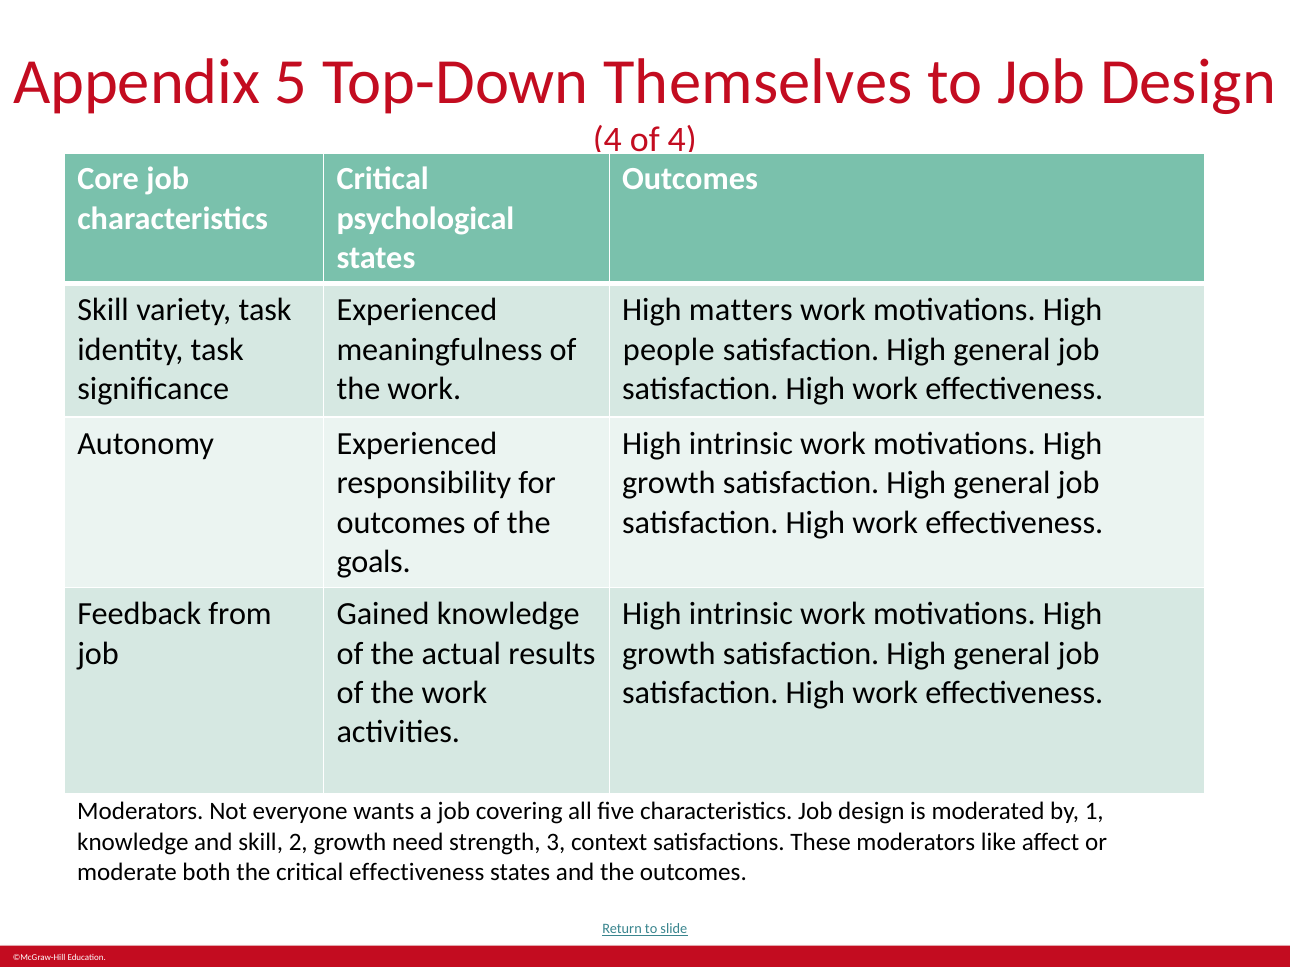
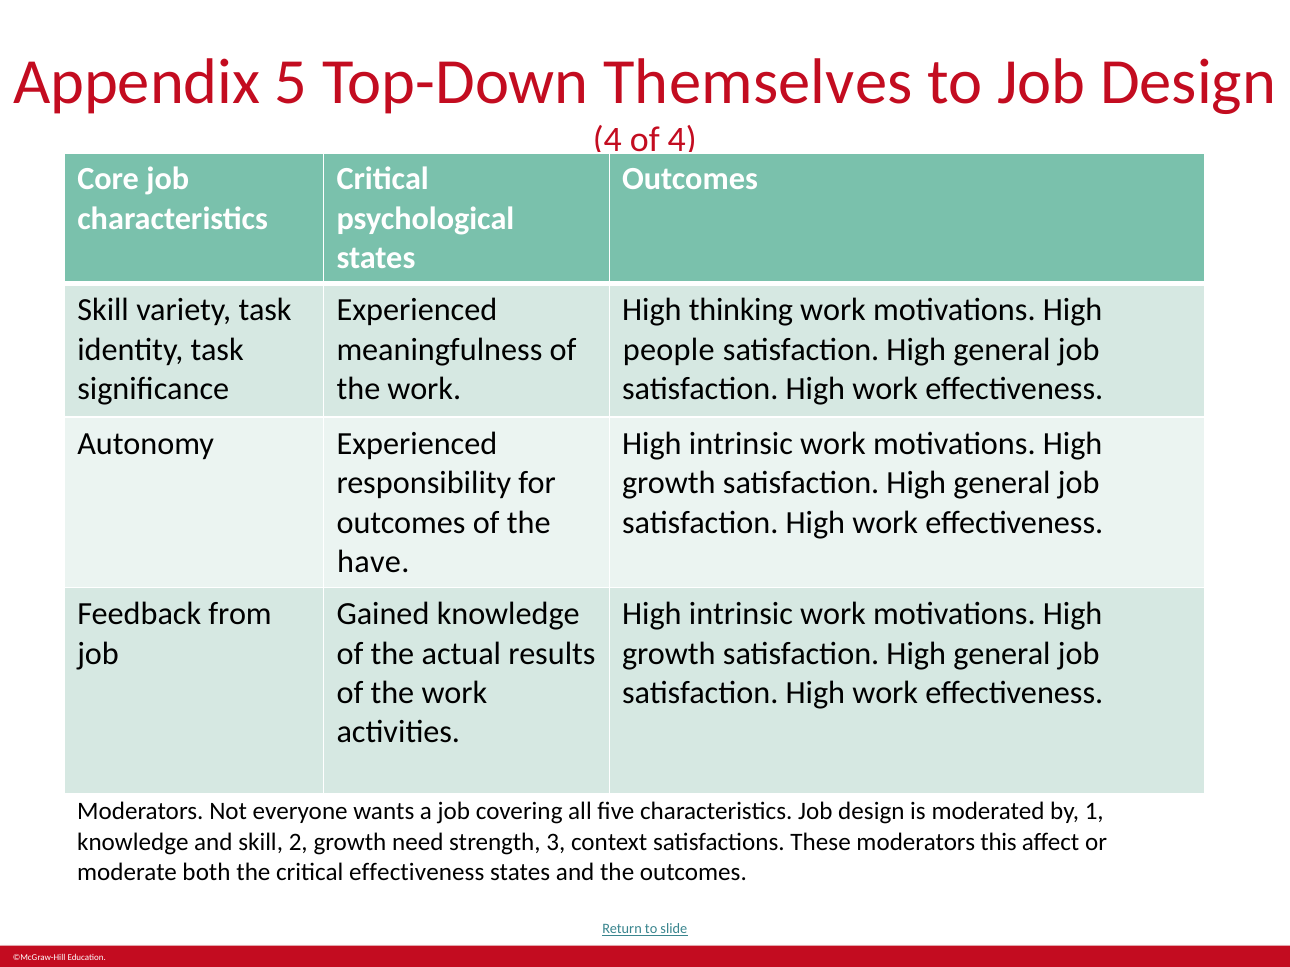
matters: matters -> thinking (741, 310)
goals: goals -> have (373, 562)
like: like -> this (999, 842)
